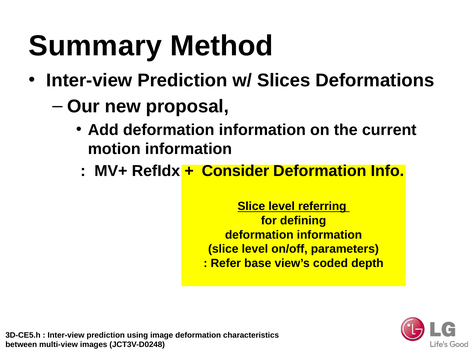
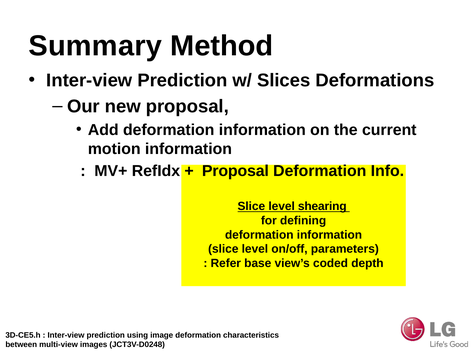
Consider: Consider -> Proposal (235, 171)
referring: referring -> shearing (322, 206)
